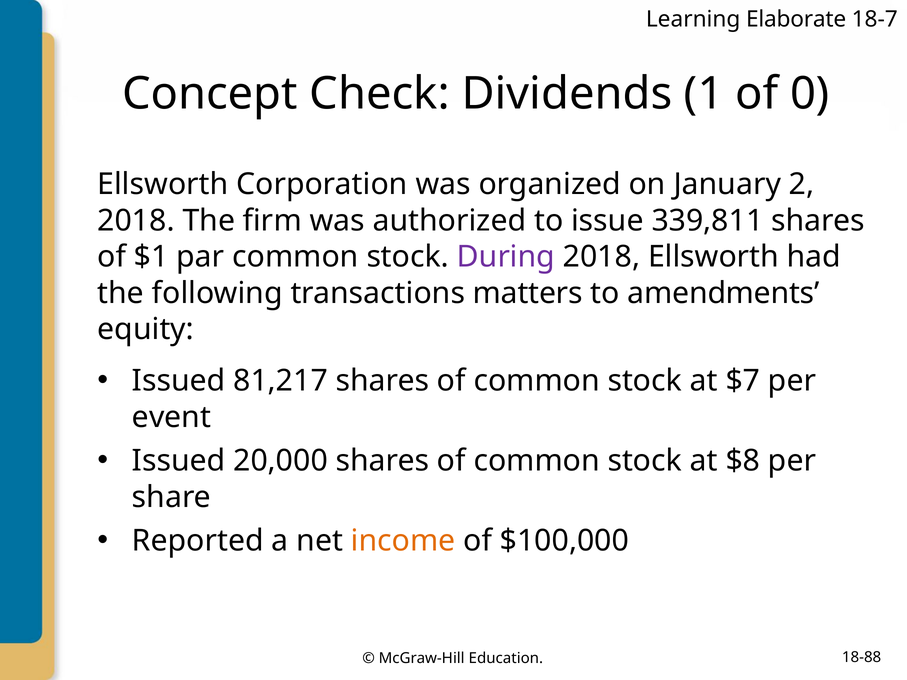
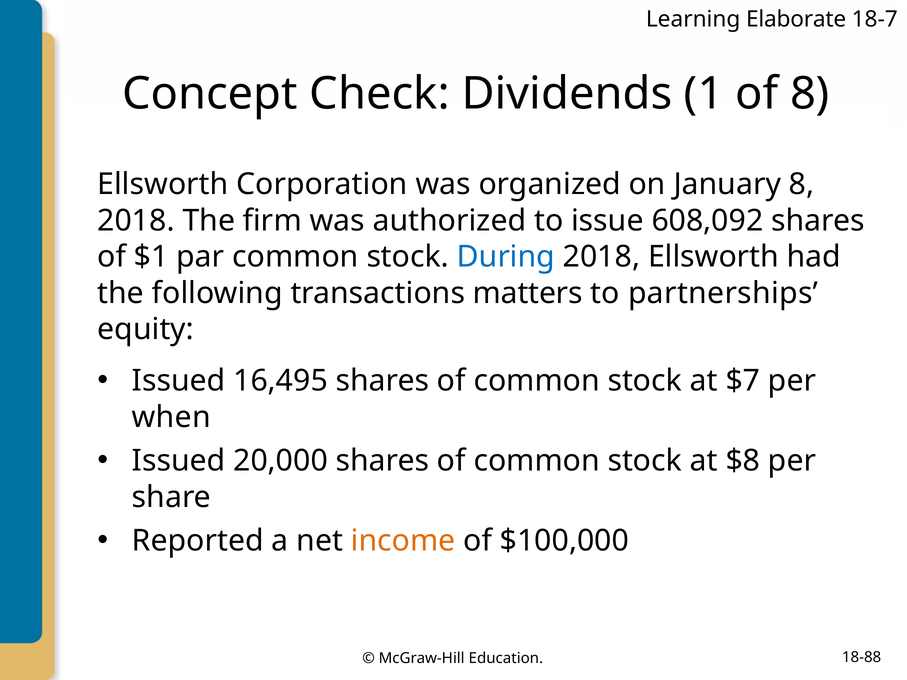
of 0: 0 -> 8 (810, 94)
January 2: 2 -> 8 (802, 184)
339,811: 339,811 -> 608,092 (707, 221)
During colour: purple -> blue (506, 257)
amendments: amendments -> partnerships (723, 293)
81,217: 81,217 -> 16,495 (281, 381)
event: event -> when (171, 417)
